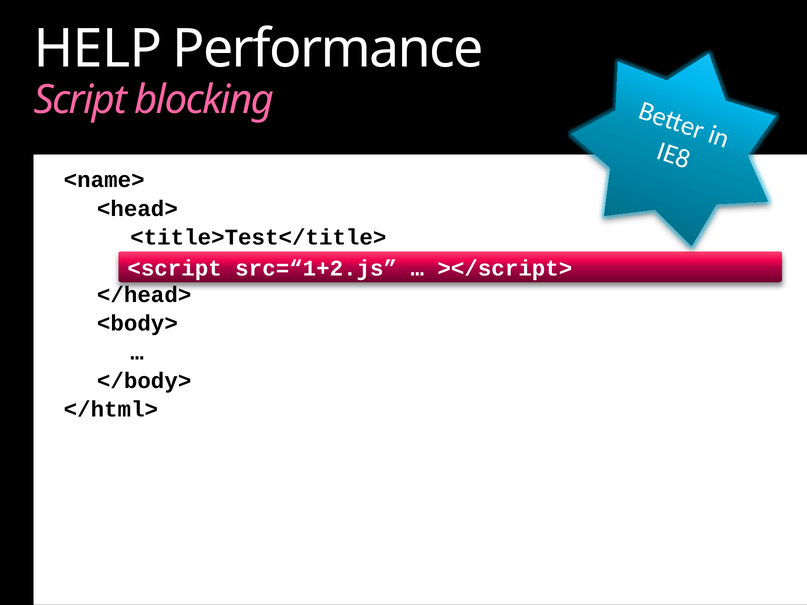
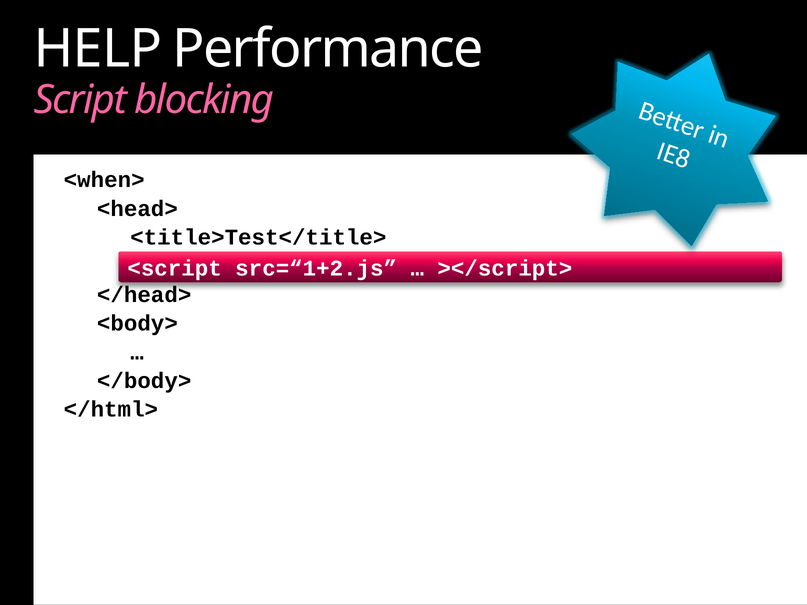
<name>: <name> -> <when> (104, 180)
